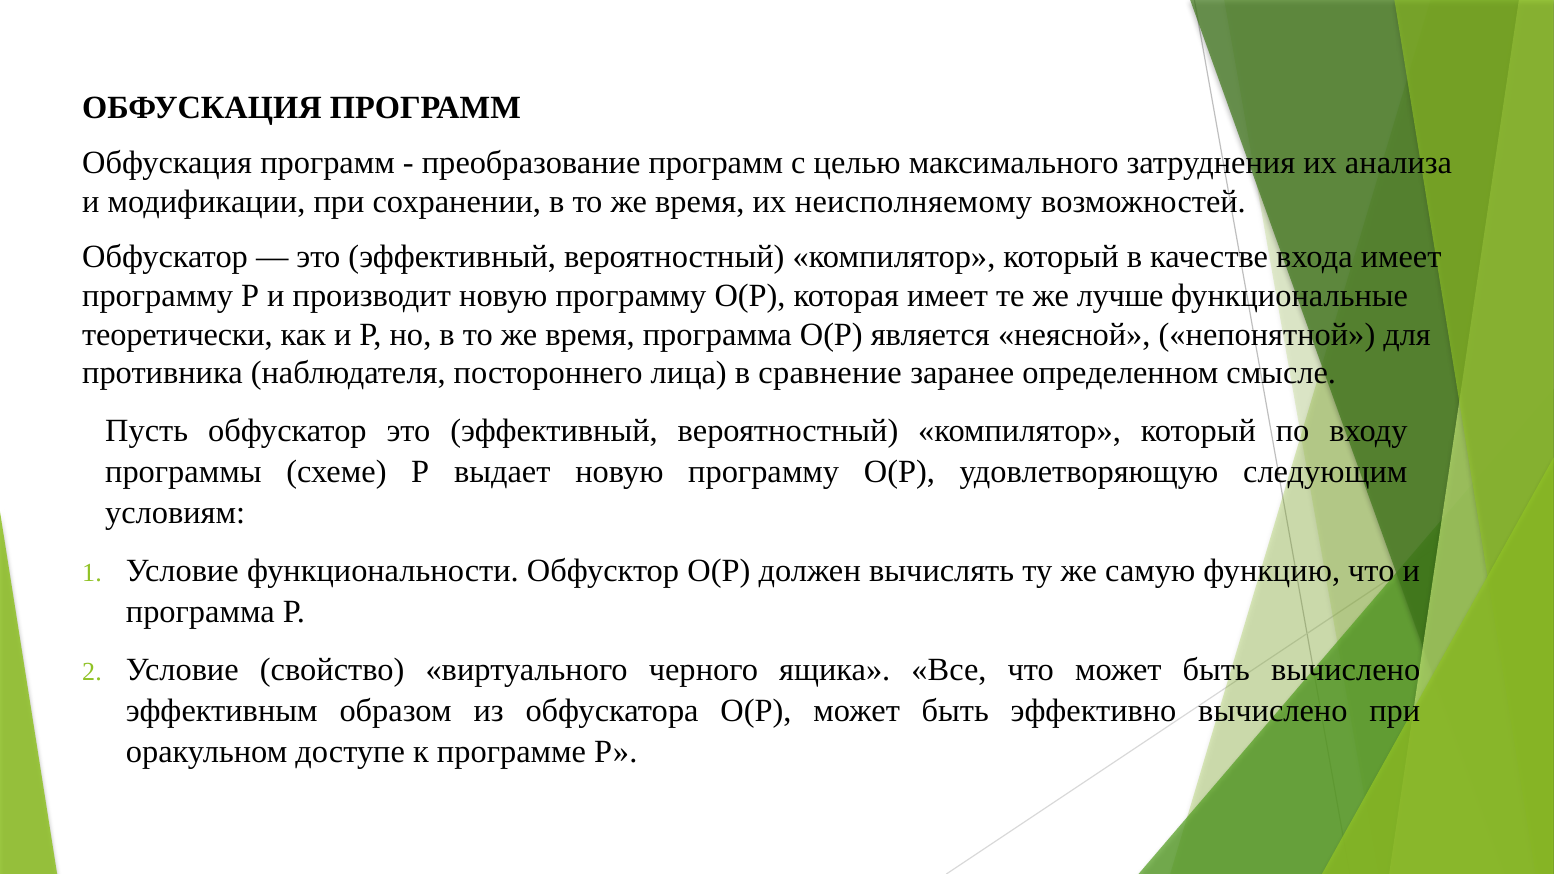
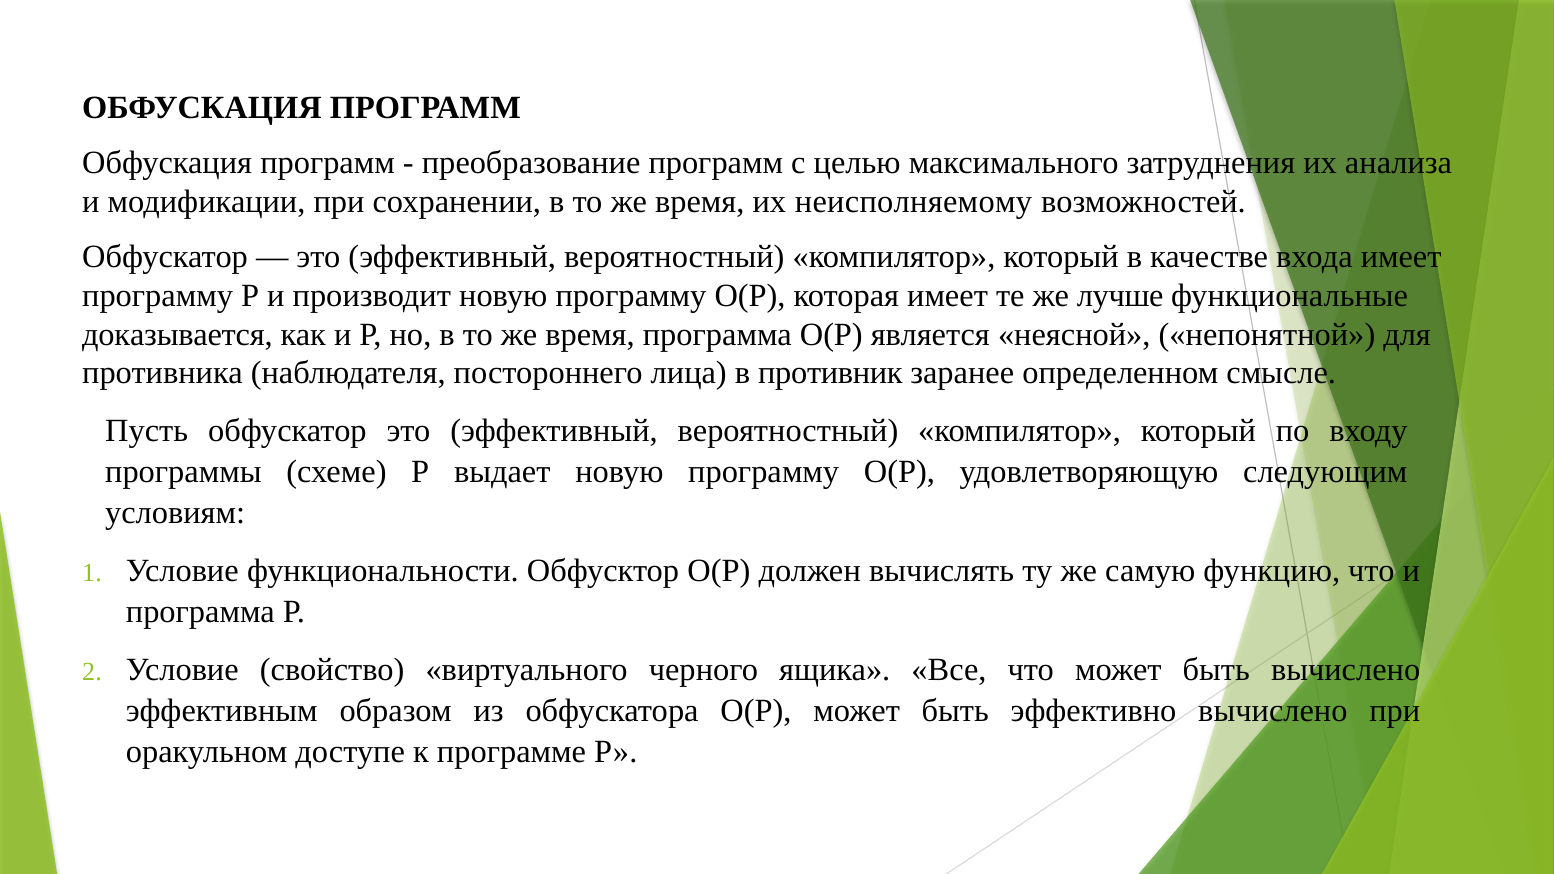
теоретически: теоретически -> доказывается (177, 334)
сравнение: сравнение -> противник (830, 373)
